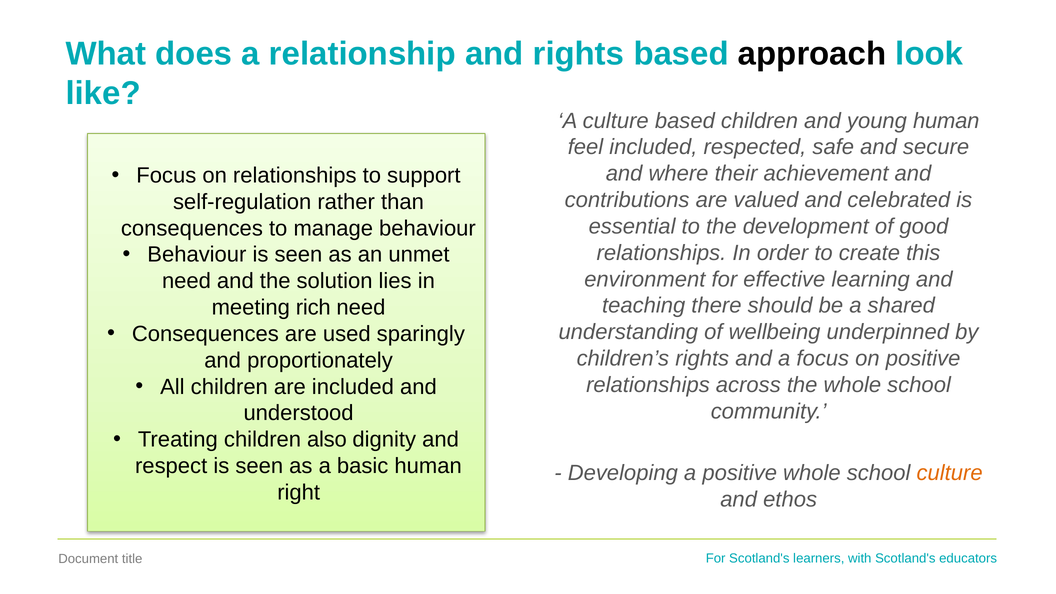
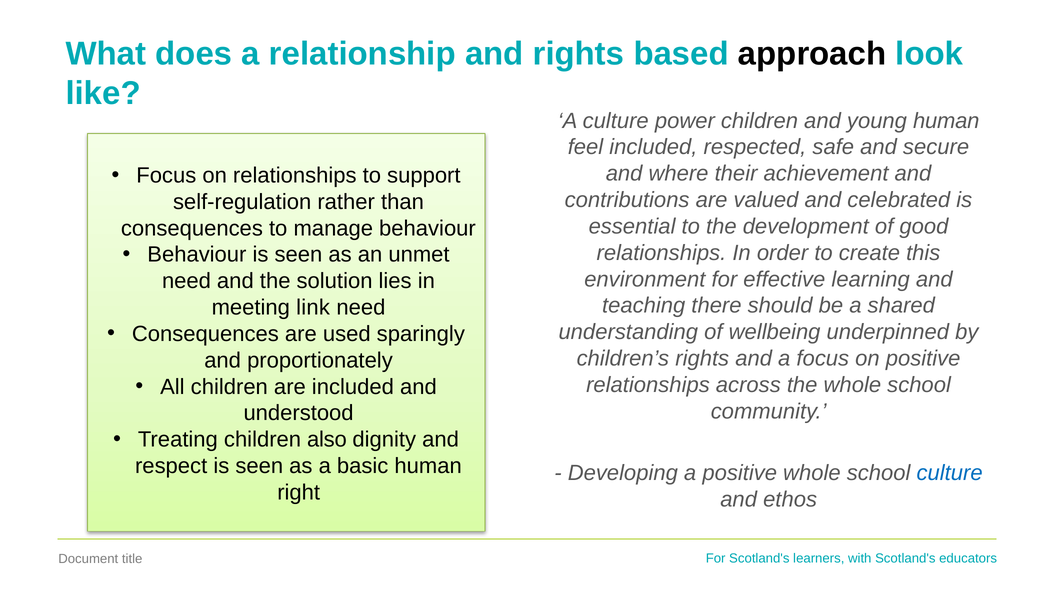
culture based: based -> power (685, 121)
rich: rich -> link (313, 308)
culture colour: orange -> blue (950, 473)
